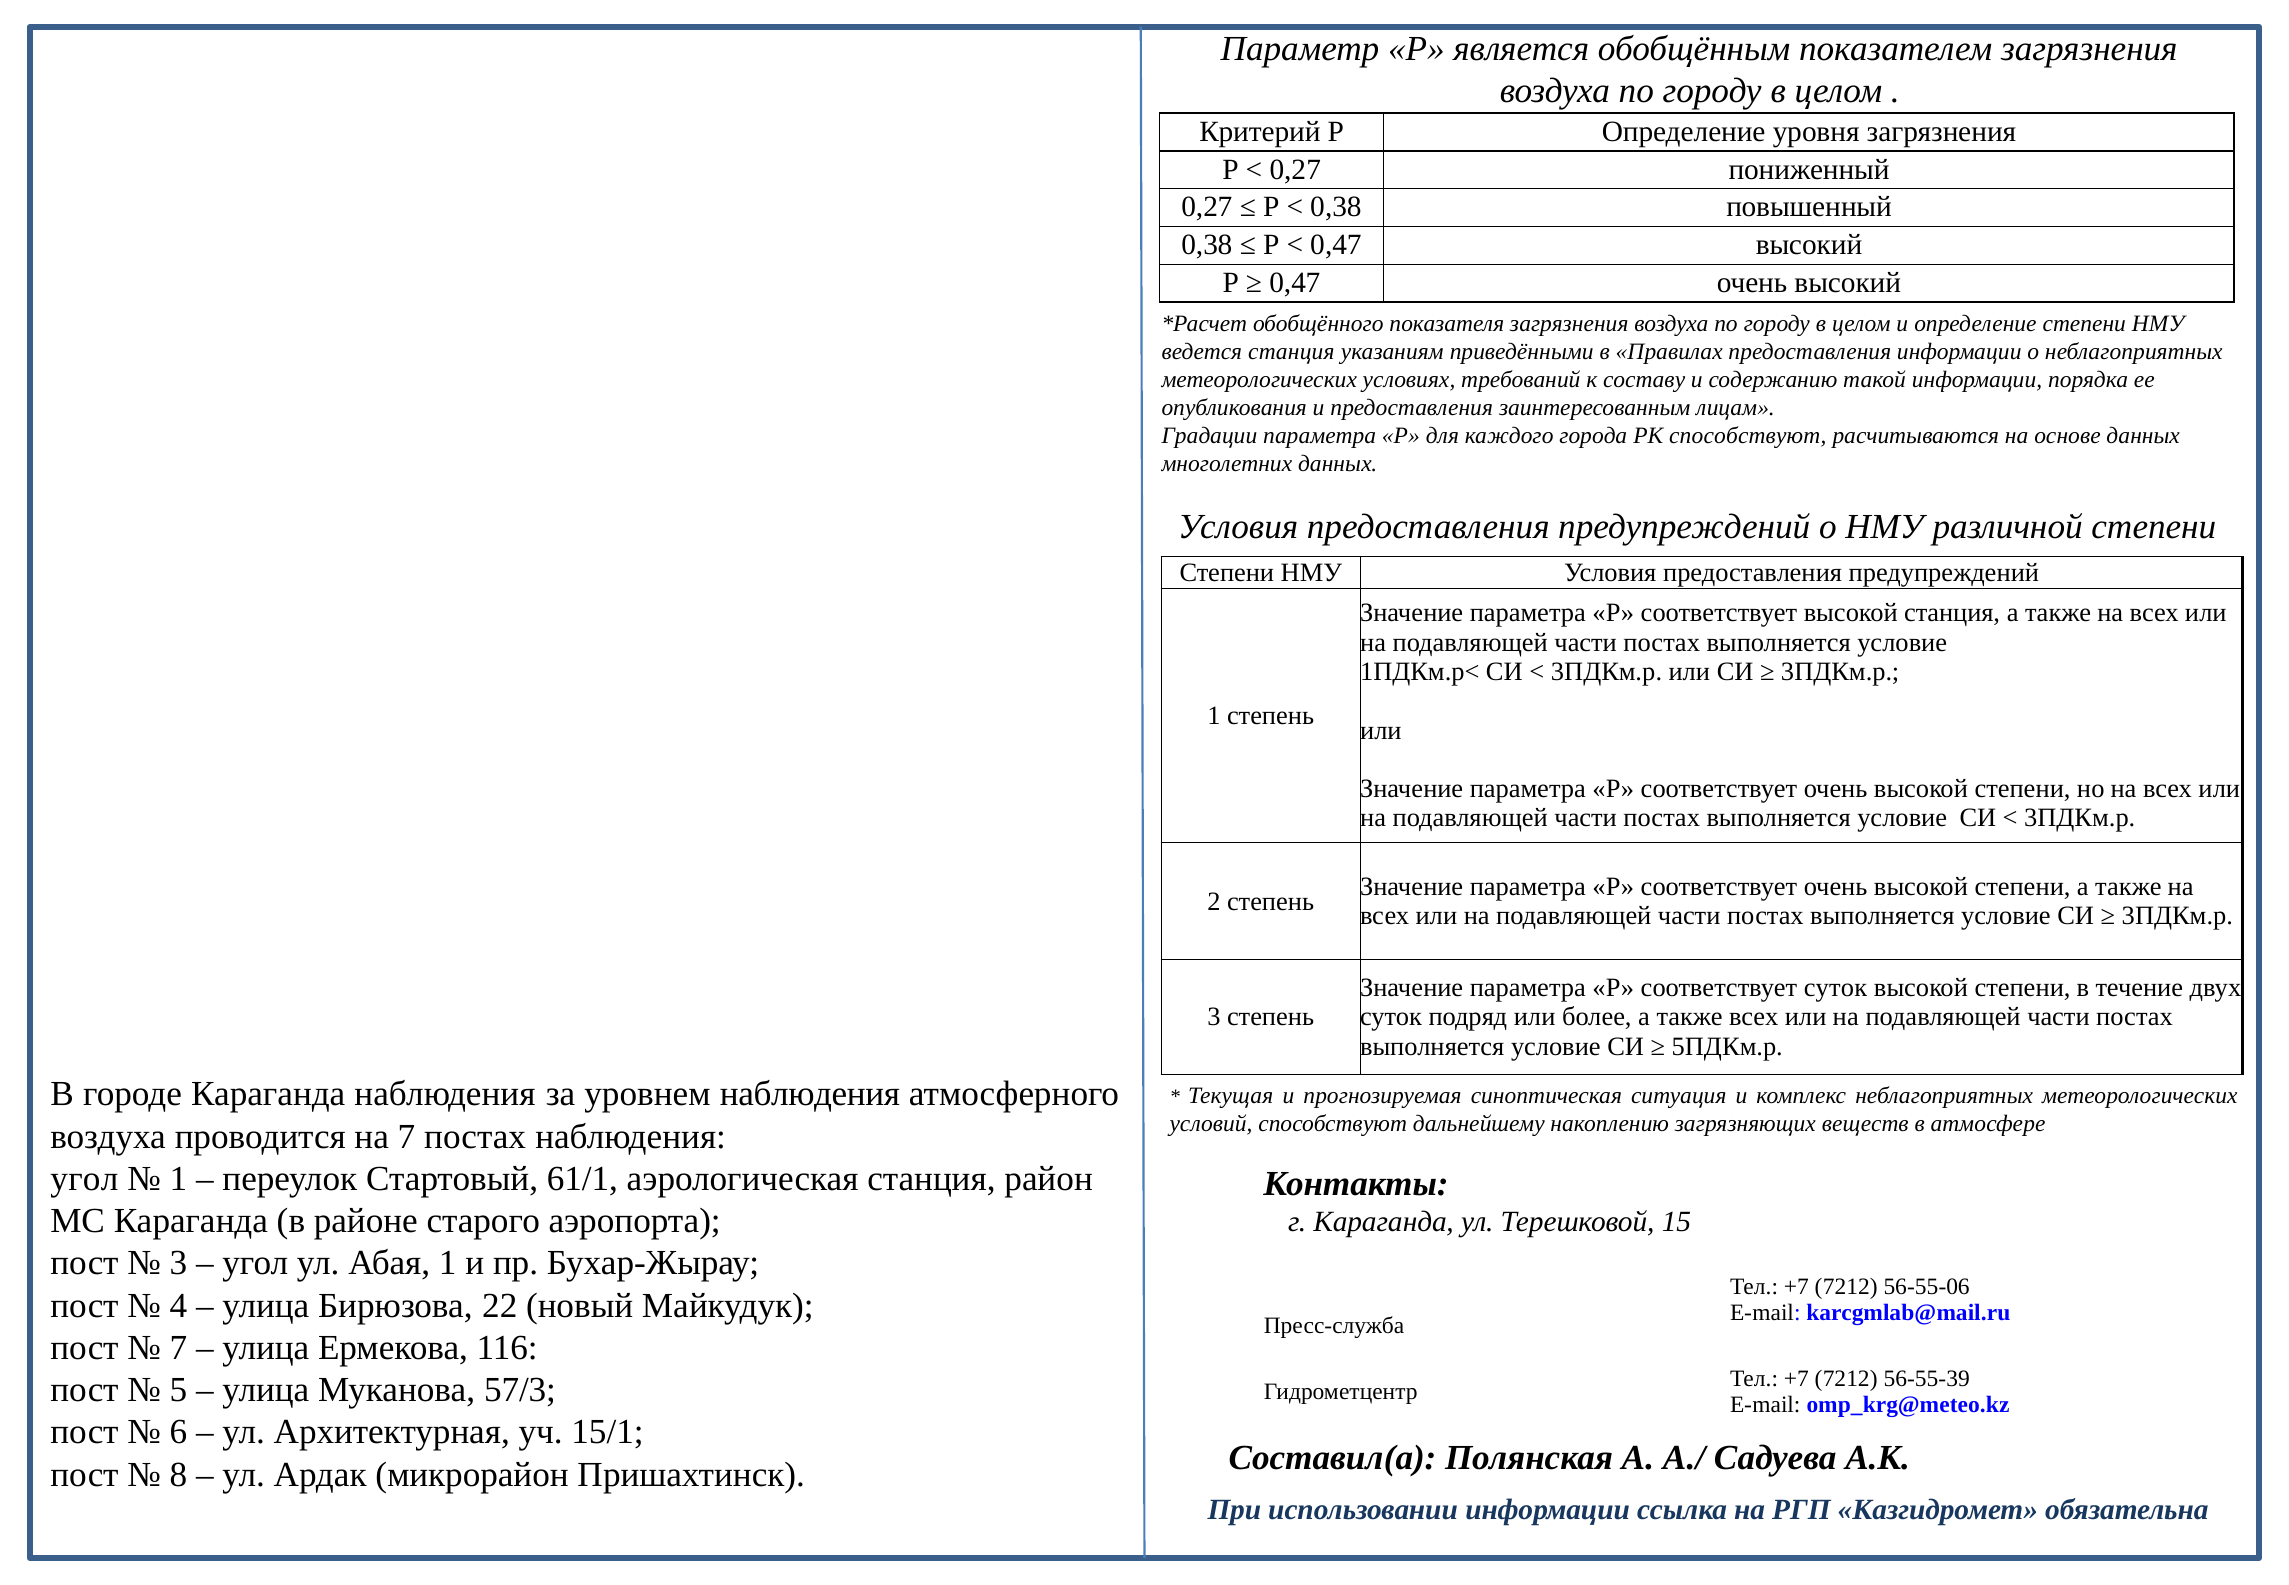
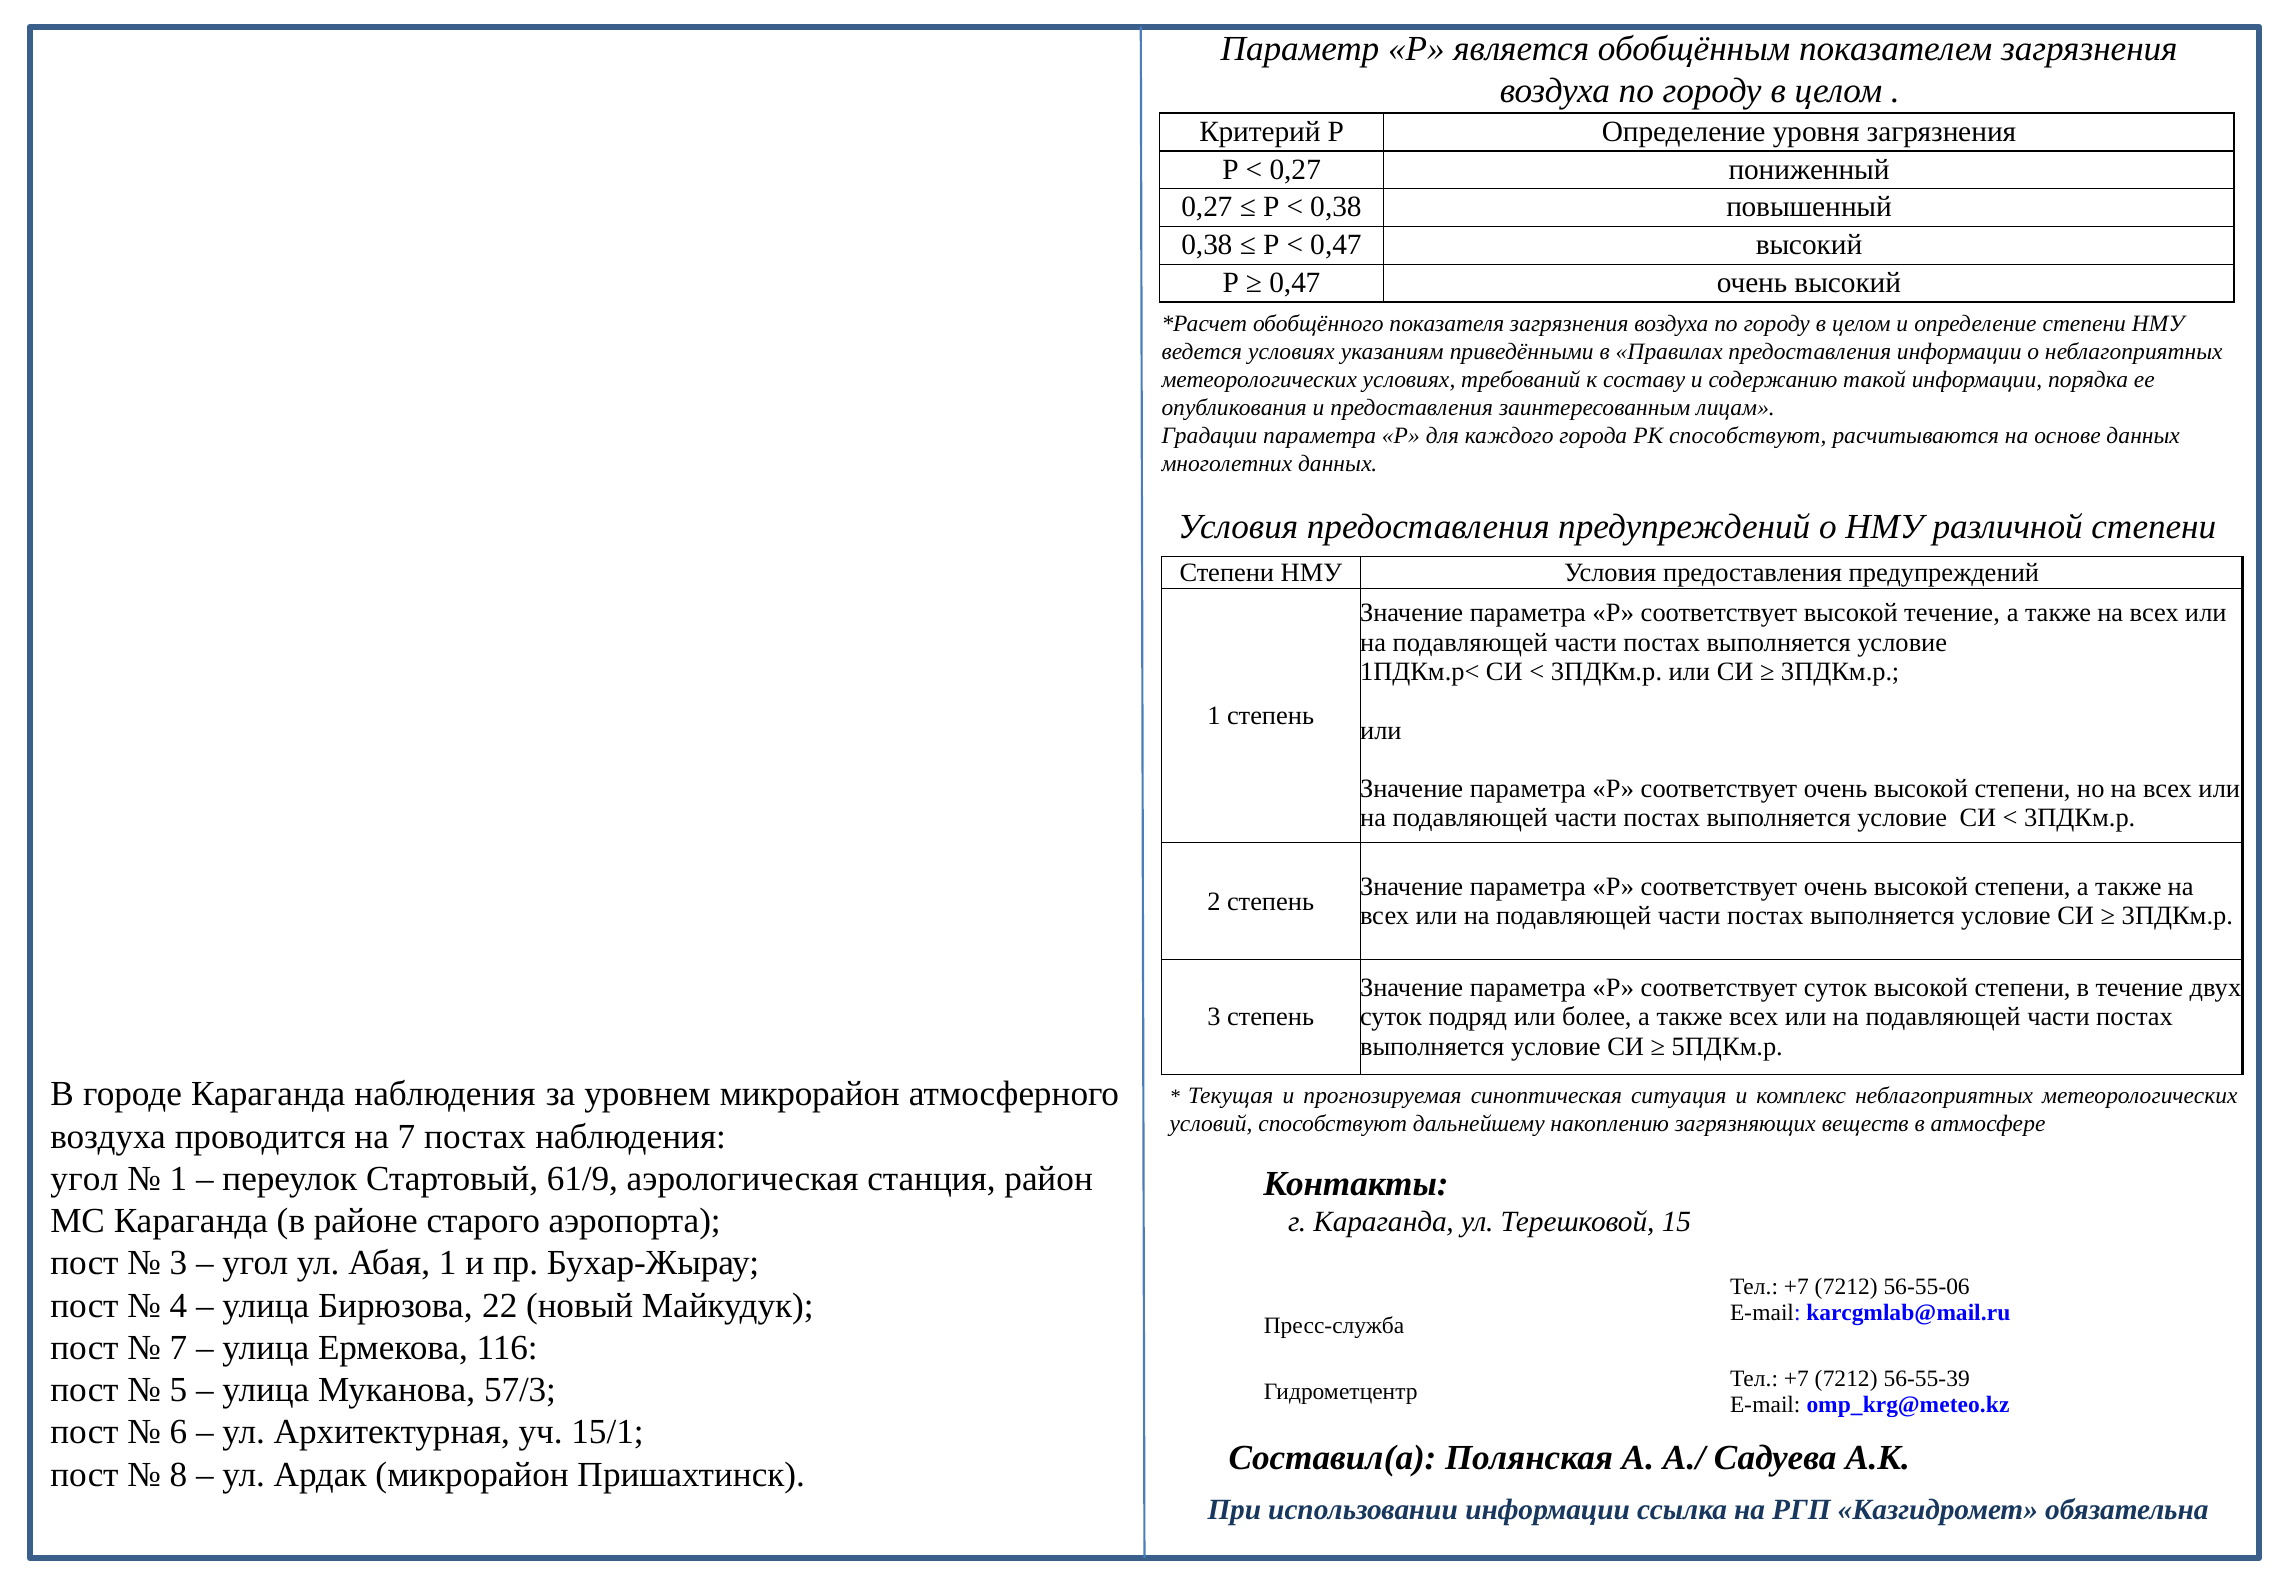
ведется станция: станция -> условиях (1291, 352)
высокой станция: станция -> течение (1952, 613)
уровнем наблюдения: наблюдения -> микрорайон (810, 1094)
61/1: 61/1 -> 61/9 (582, 1178)
